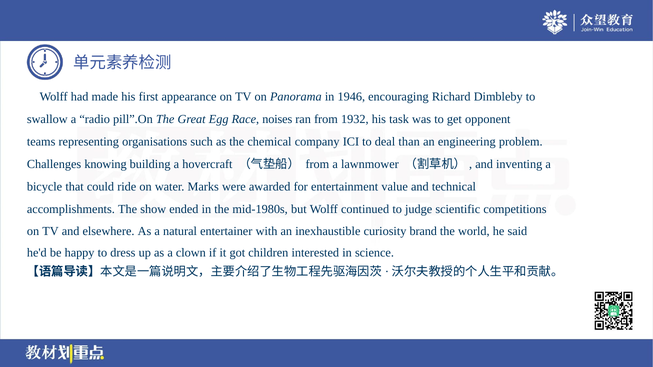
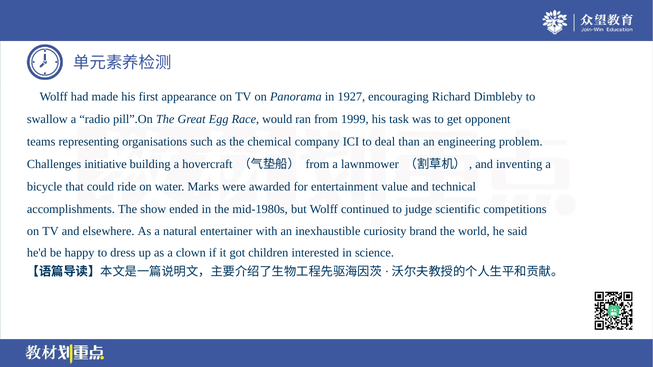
1946: 1946 -> 1927 (351, 97)
noises: noises -> would (277, 119)
1932: 1932 -> 1999 (355, 119)
knowing: knowing -> initiative (106, 164)
